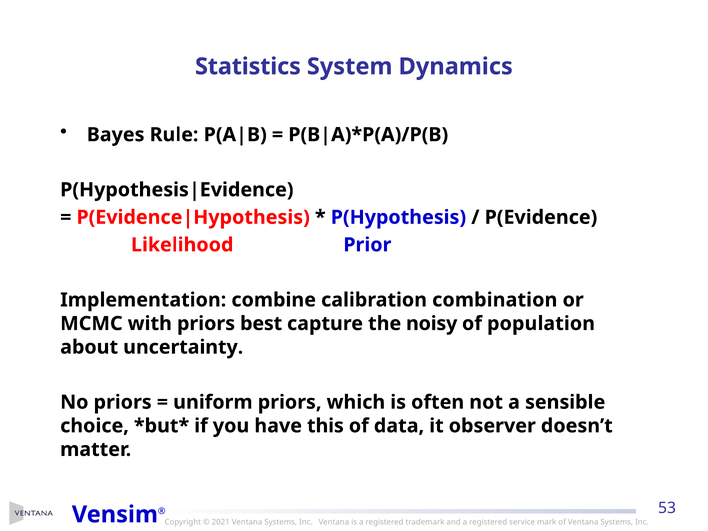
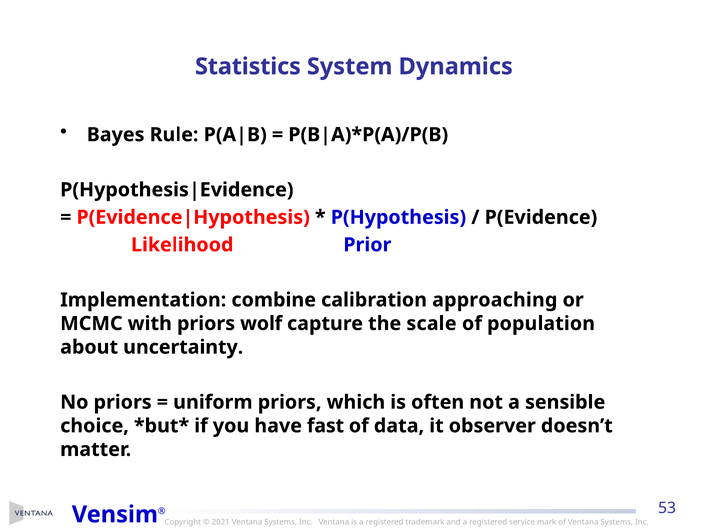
combination: combination -> approaching (495, 300)
best: best -> wolf (261, 324)
noisy: noisy -> scale (431, 324)
this: this -> fast (325, 426)
